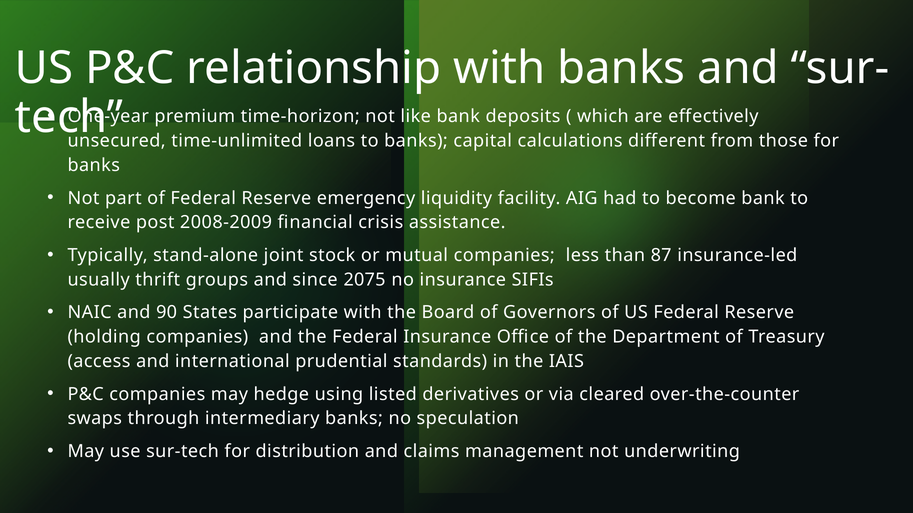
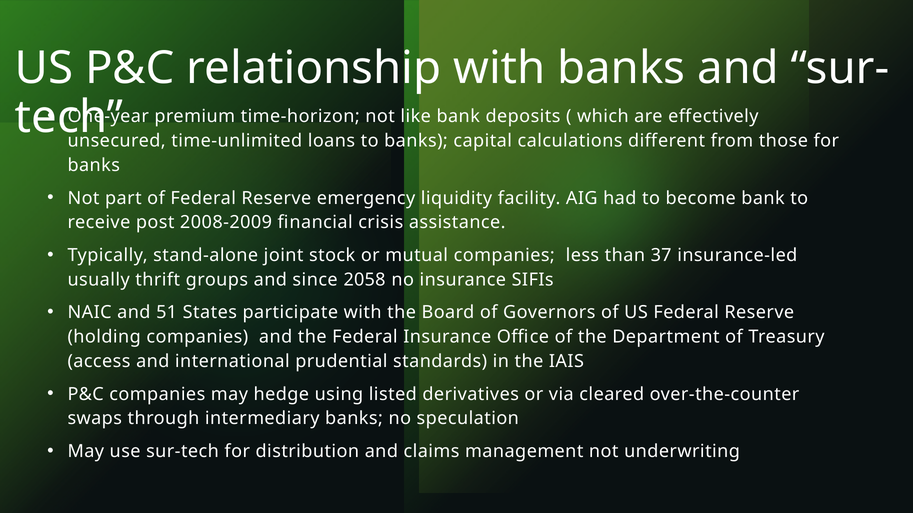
87: 87 -> 37 (661, 256)
2075: 2075 -> 2058 (365, 280)
90: 90 -> 51 (167, 313)
